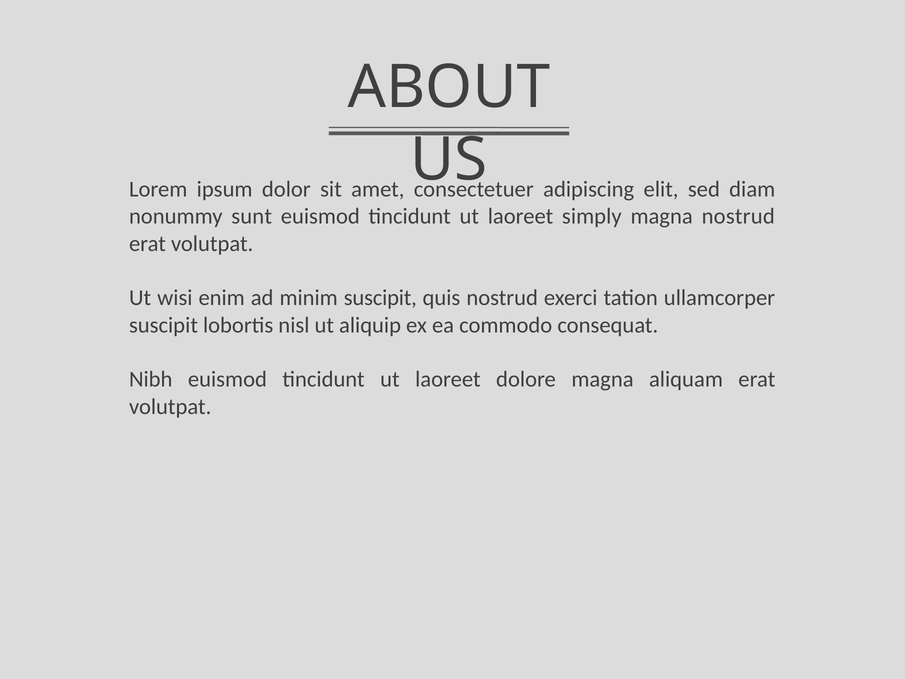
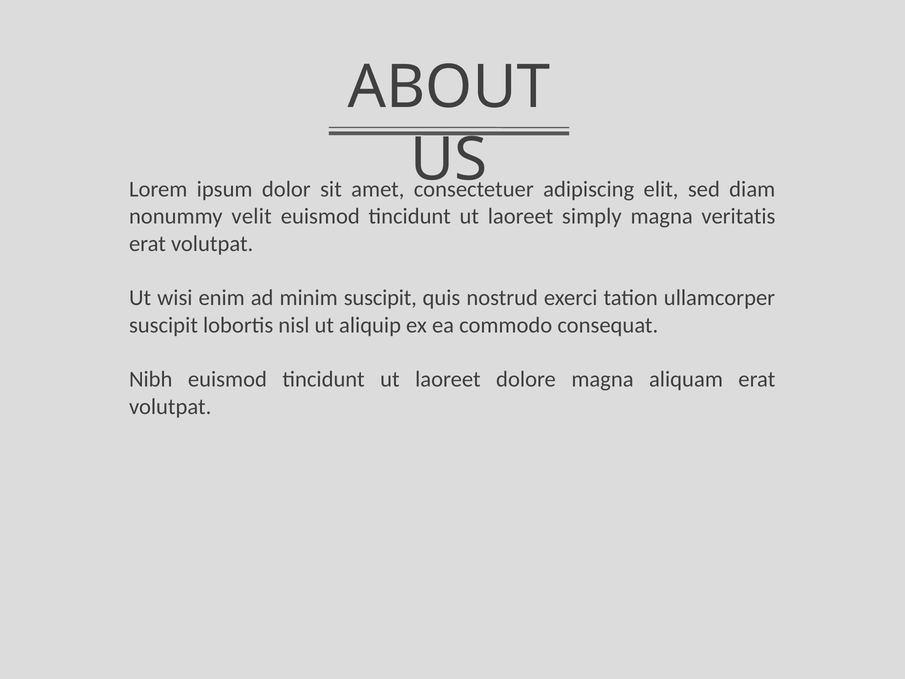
sunt: sunt -> velit (252, 216)
magna nostrud: nostrud -> veritatis (738, 216)
